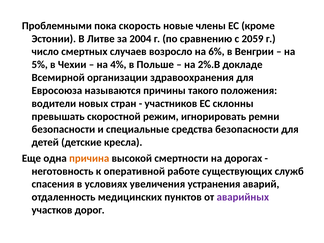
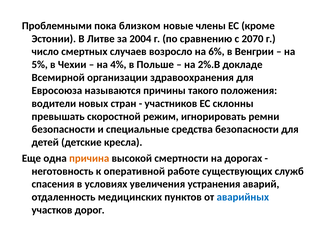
скорость: скорость -> близком (140, 26)
2059: 2059 -> 2070 (253, 39)
аварийных colour: purple -> blue (243, 197)
